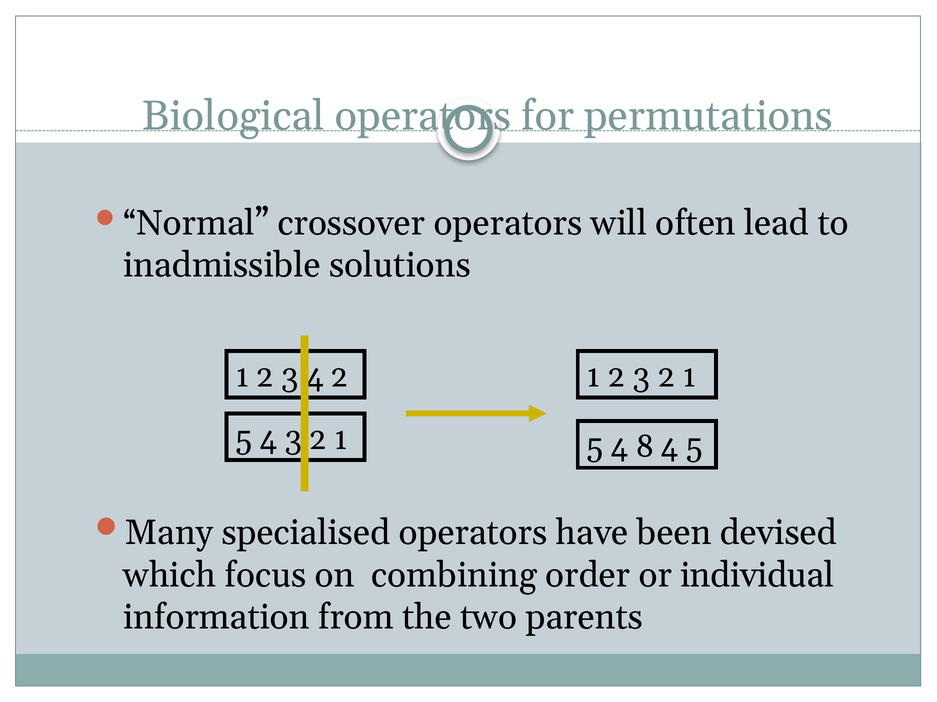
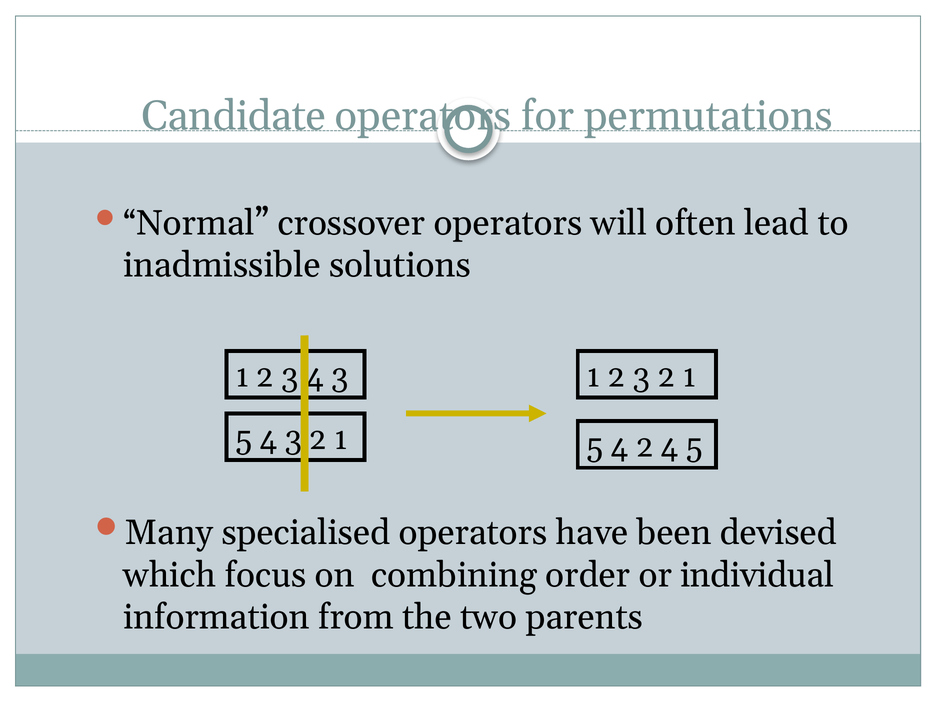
Biological: Biological -> Candidate (234, 116)
2: 2 -> 3 (340, 377)
4 8: 8 -> 2 (645, 447)
